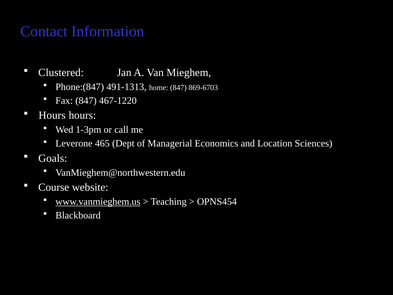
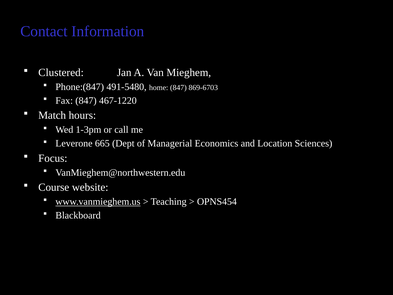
491-1313: 491-1313 -> 491-5480 (126, 87)
Hours: Hours -> Match (52, 115)
465: 465 -> 665 (102, 143)
Goals: Goals -> Focus (53, 158)
